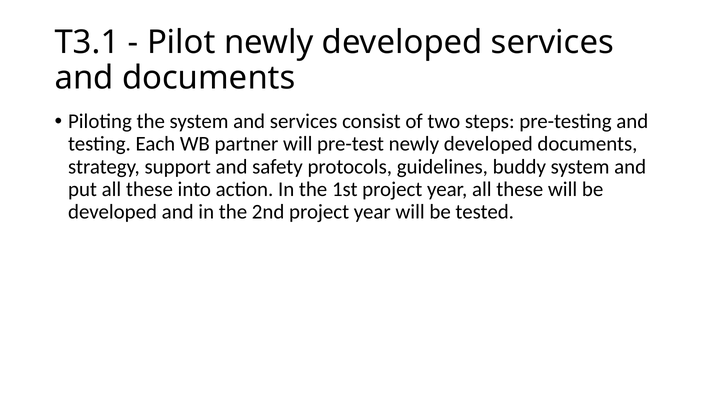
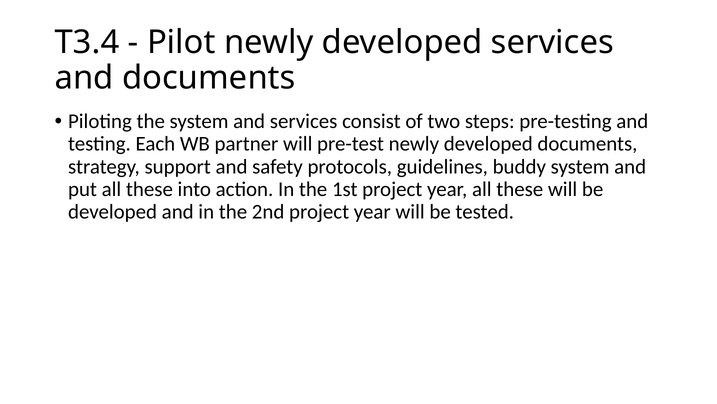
T3.1: T3.1 -> T3.4 (87, 42)
